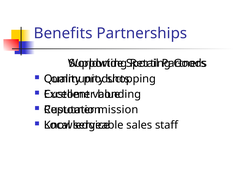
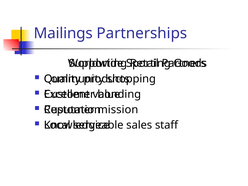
Benefits: Benefits -> Mailings (63, 33)
